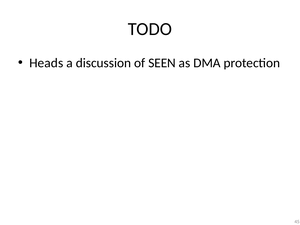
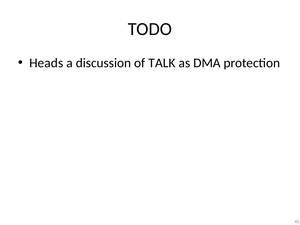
SEEN: SEEN -> TALK (162, 63)
